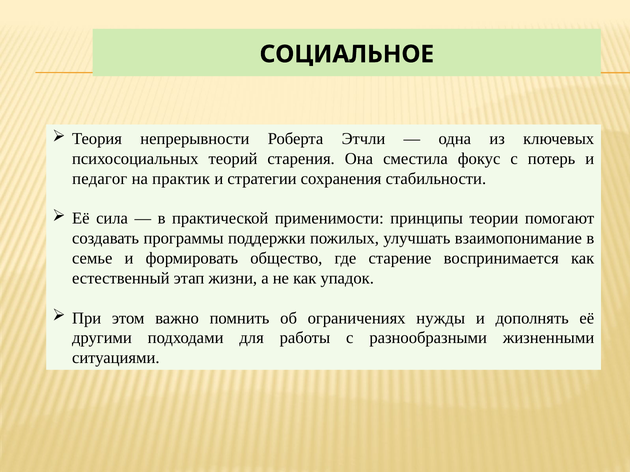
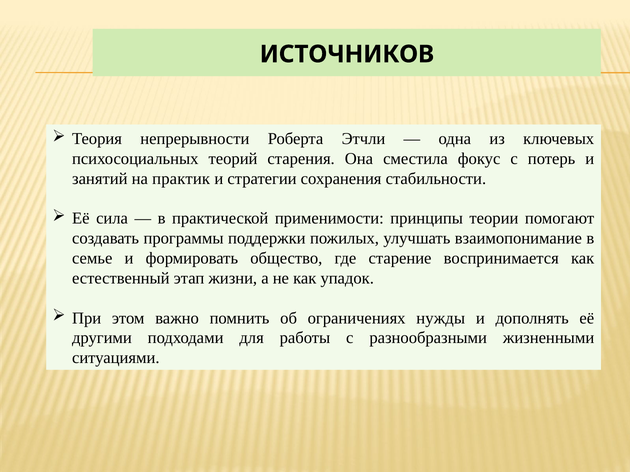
СОЦИАЛЬНОЕ: СОЦИАЛЬНОЕ -> ИСТОЧНИКОВ (347, 54)
педагог: педагог -> занятий (100, 179)
